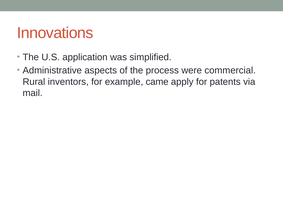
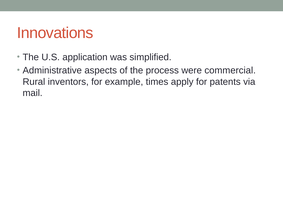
came: came -> times (157, 82)
